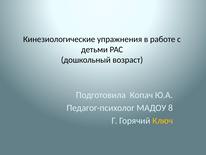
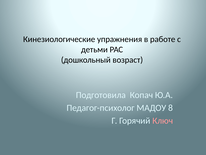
Ключ colour: yellow -> pink (163, 120)
